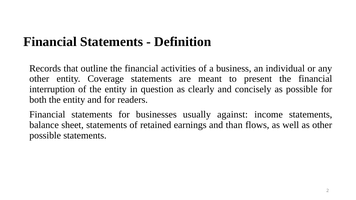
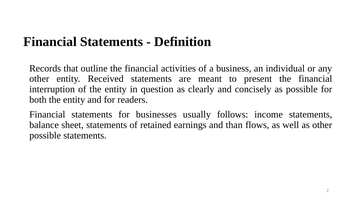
Coverage: Coverage -> Received (106, 79)
against: against -> follows (233, 115)
